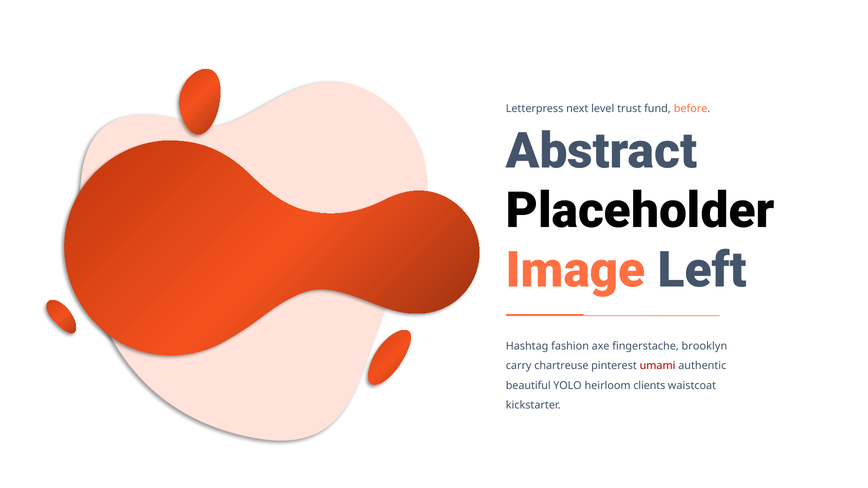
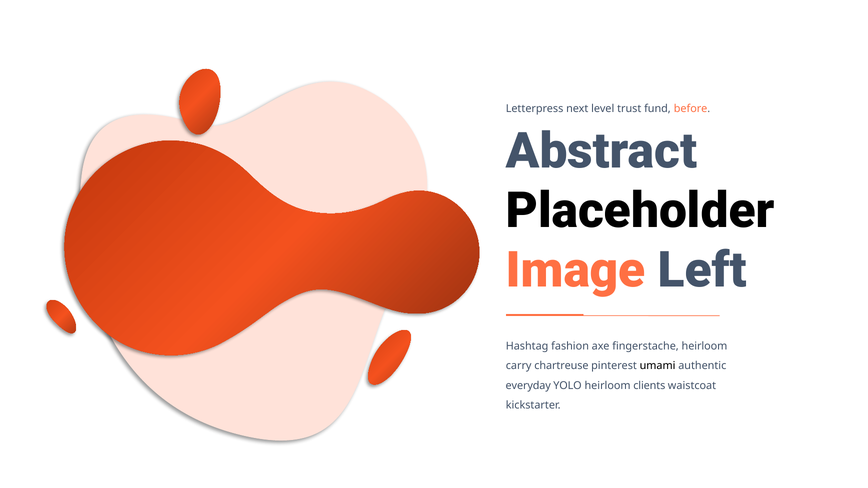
fingerstache brooklyn: brooklyn -> heirloom (704, 347)
umami colour: red -> black (658, 366)
beautiful: beautiful -> everyday (528, 386)
